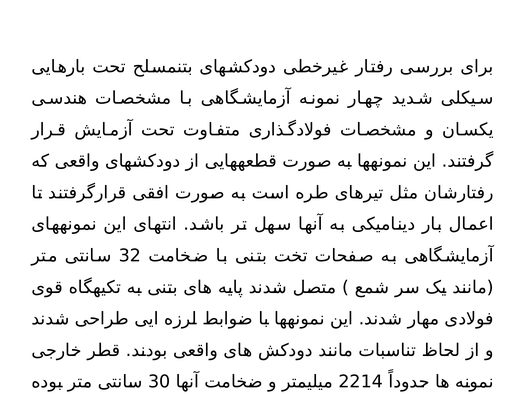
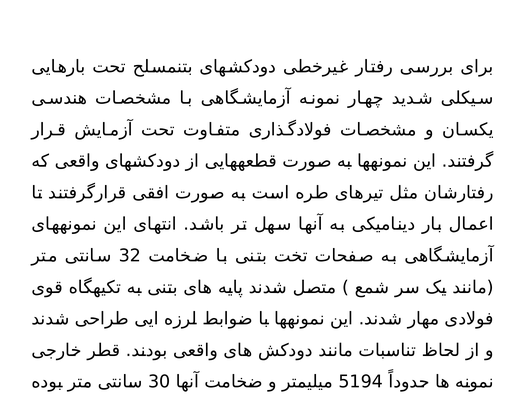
2214: 2214 -> 5194 (361, 382)
